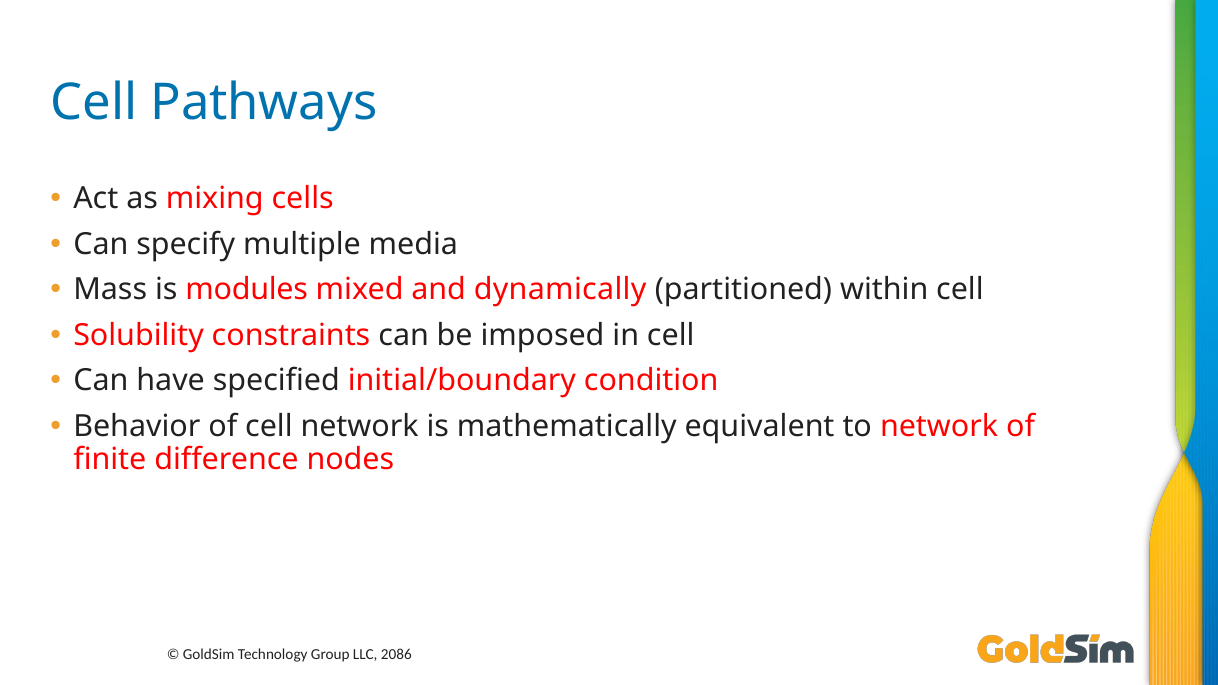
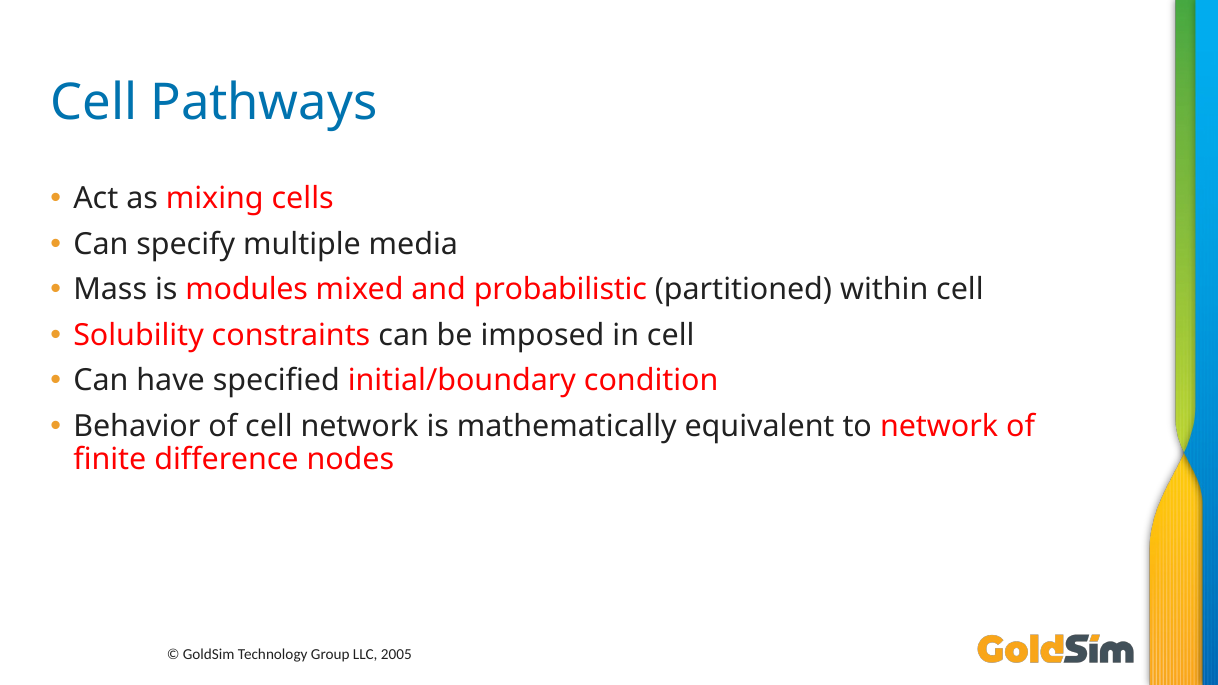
dynamically: dynamically -> probabilistic (560, 290)
2086: 2086 -> 2005 (396, 654)
